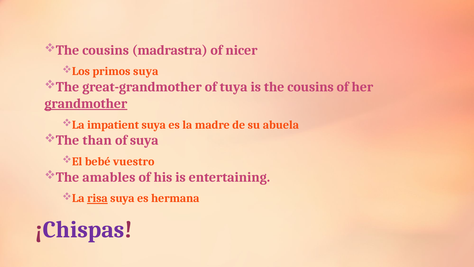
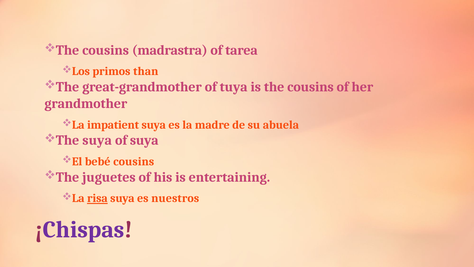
nicer: nicer -> tarea (242, 50)
primos suya: suya -> than (146, 71)
grandmother underline: present -> none (86, 103)
than: than -> suya (97, 140)
bebé vuestro: vuestro -> cousins (134, 161)
amables: amables -> juguetes (109, 177)
hermana: hermana -> nuestros (175, 198)
